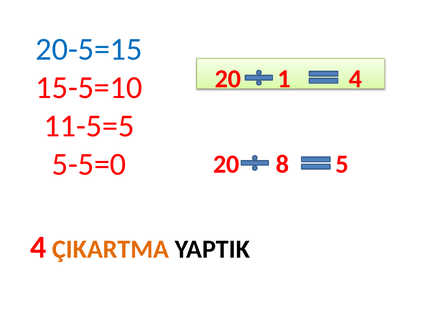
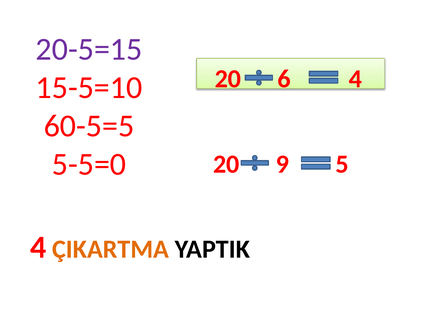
20-5=15 colour: blue -> purple (89, 49)
1: 1 -> 6 (284, 79)
11-5=5: 11-5=5 -> 60-5=5 (89, 126)
8: 8 -> 9 (282, 164)
